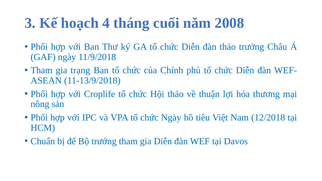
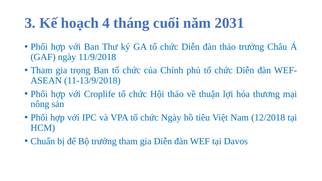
2008: 2008 -> 2031 (229, 23)
trạng: trạng -> trọng (80, 70)
